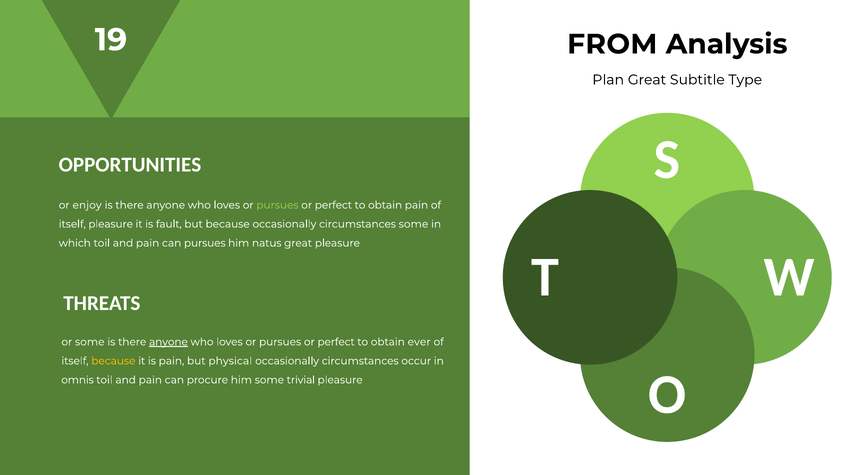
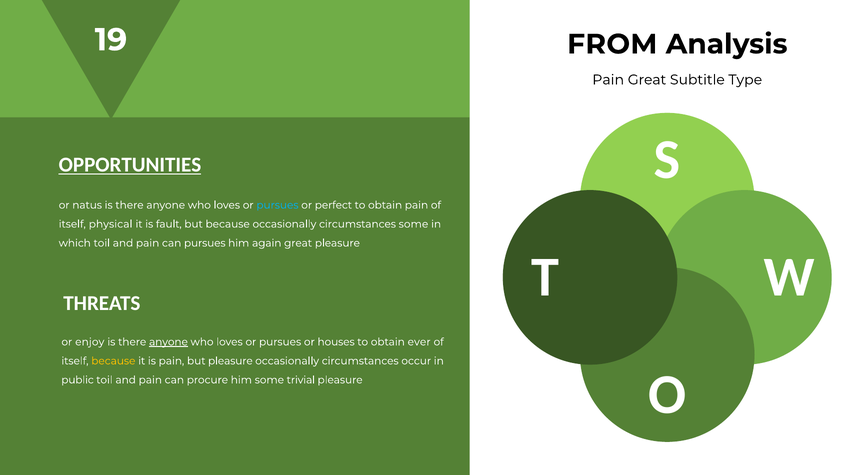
Plan: Plan -> Pain (608, 80)
OPPORTUNITIES underline: none -> present (130, 165)
enjoy: enjoy -> natus (87, 205)
pursues colour: light green -> light blue (277, 205)
itself pleasure: pleasure -> physical (111, 224)
natus: natus -> again (267, 243)
or some: some -> enjoy (90, 342)
perfect: perfect -> houses (336, 342)
but physical: physical -> pleasure (230, 361)
omnis: omnis -> public (78, 380)
